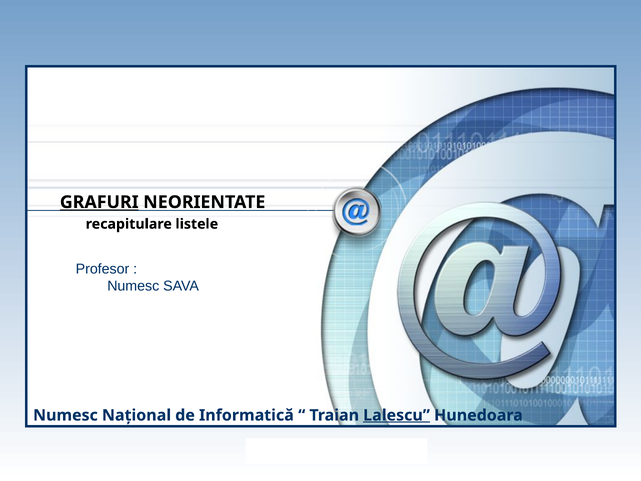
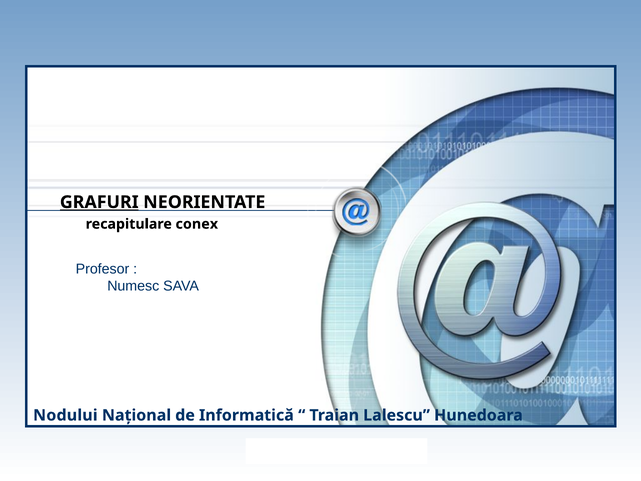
listele: listele -> conex (197, 224)
Numesc: Numesc -> Nodului (65, 415)
Lalescu underline: present -> none (397, 415)
